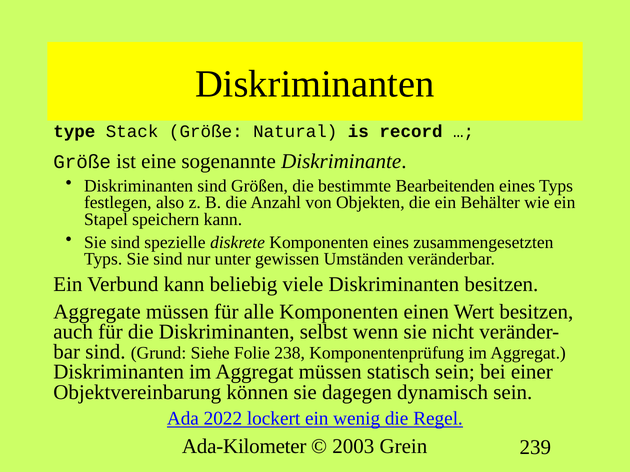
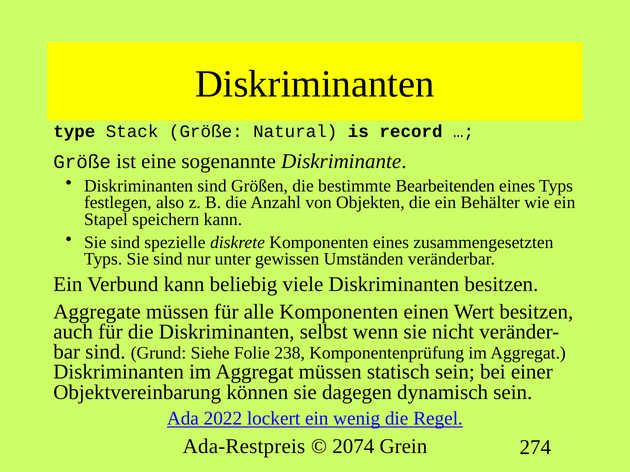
Ada-Kilometer: Ada-Kilometer -> Ada-Restpreis (244, 447)
2003: 2003 -> 2074 (353, 447)
239: 239 -> 274 (535, 448)
